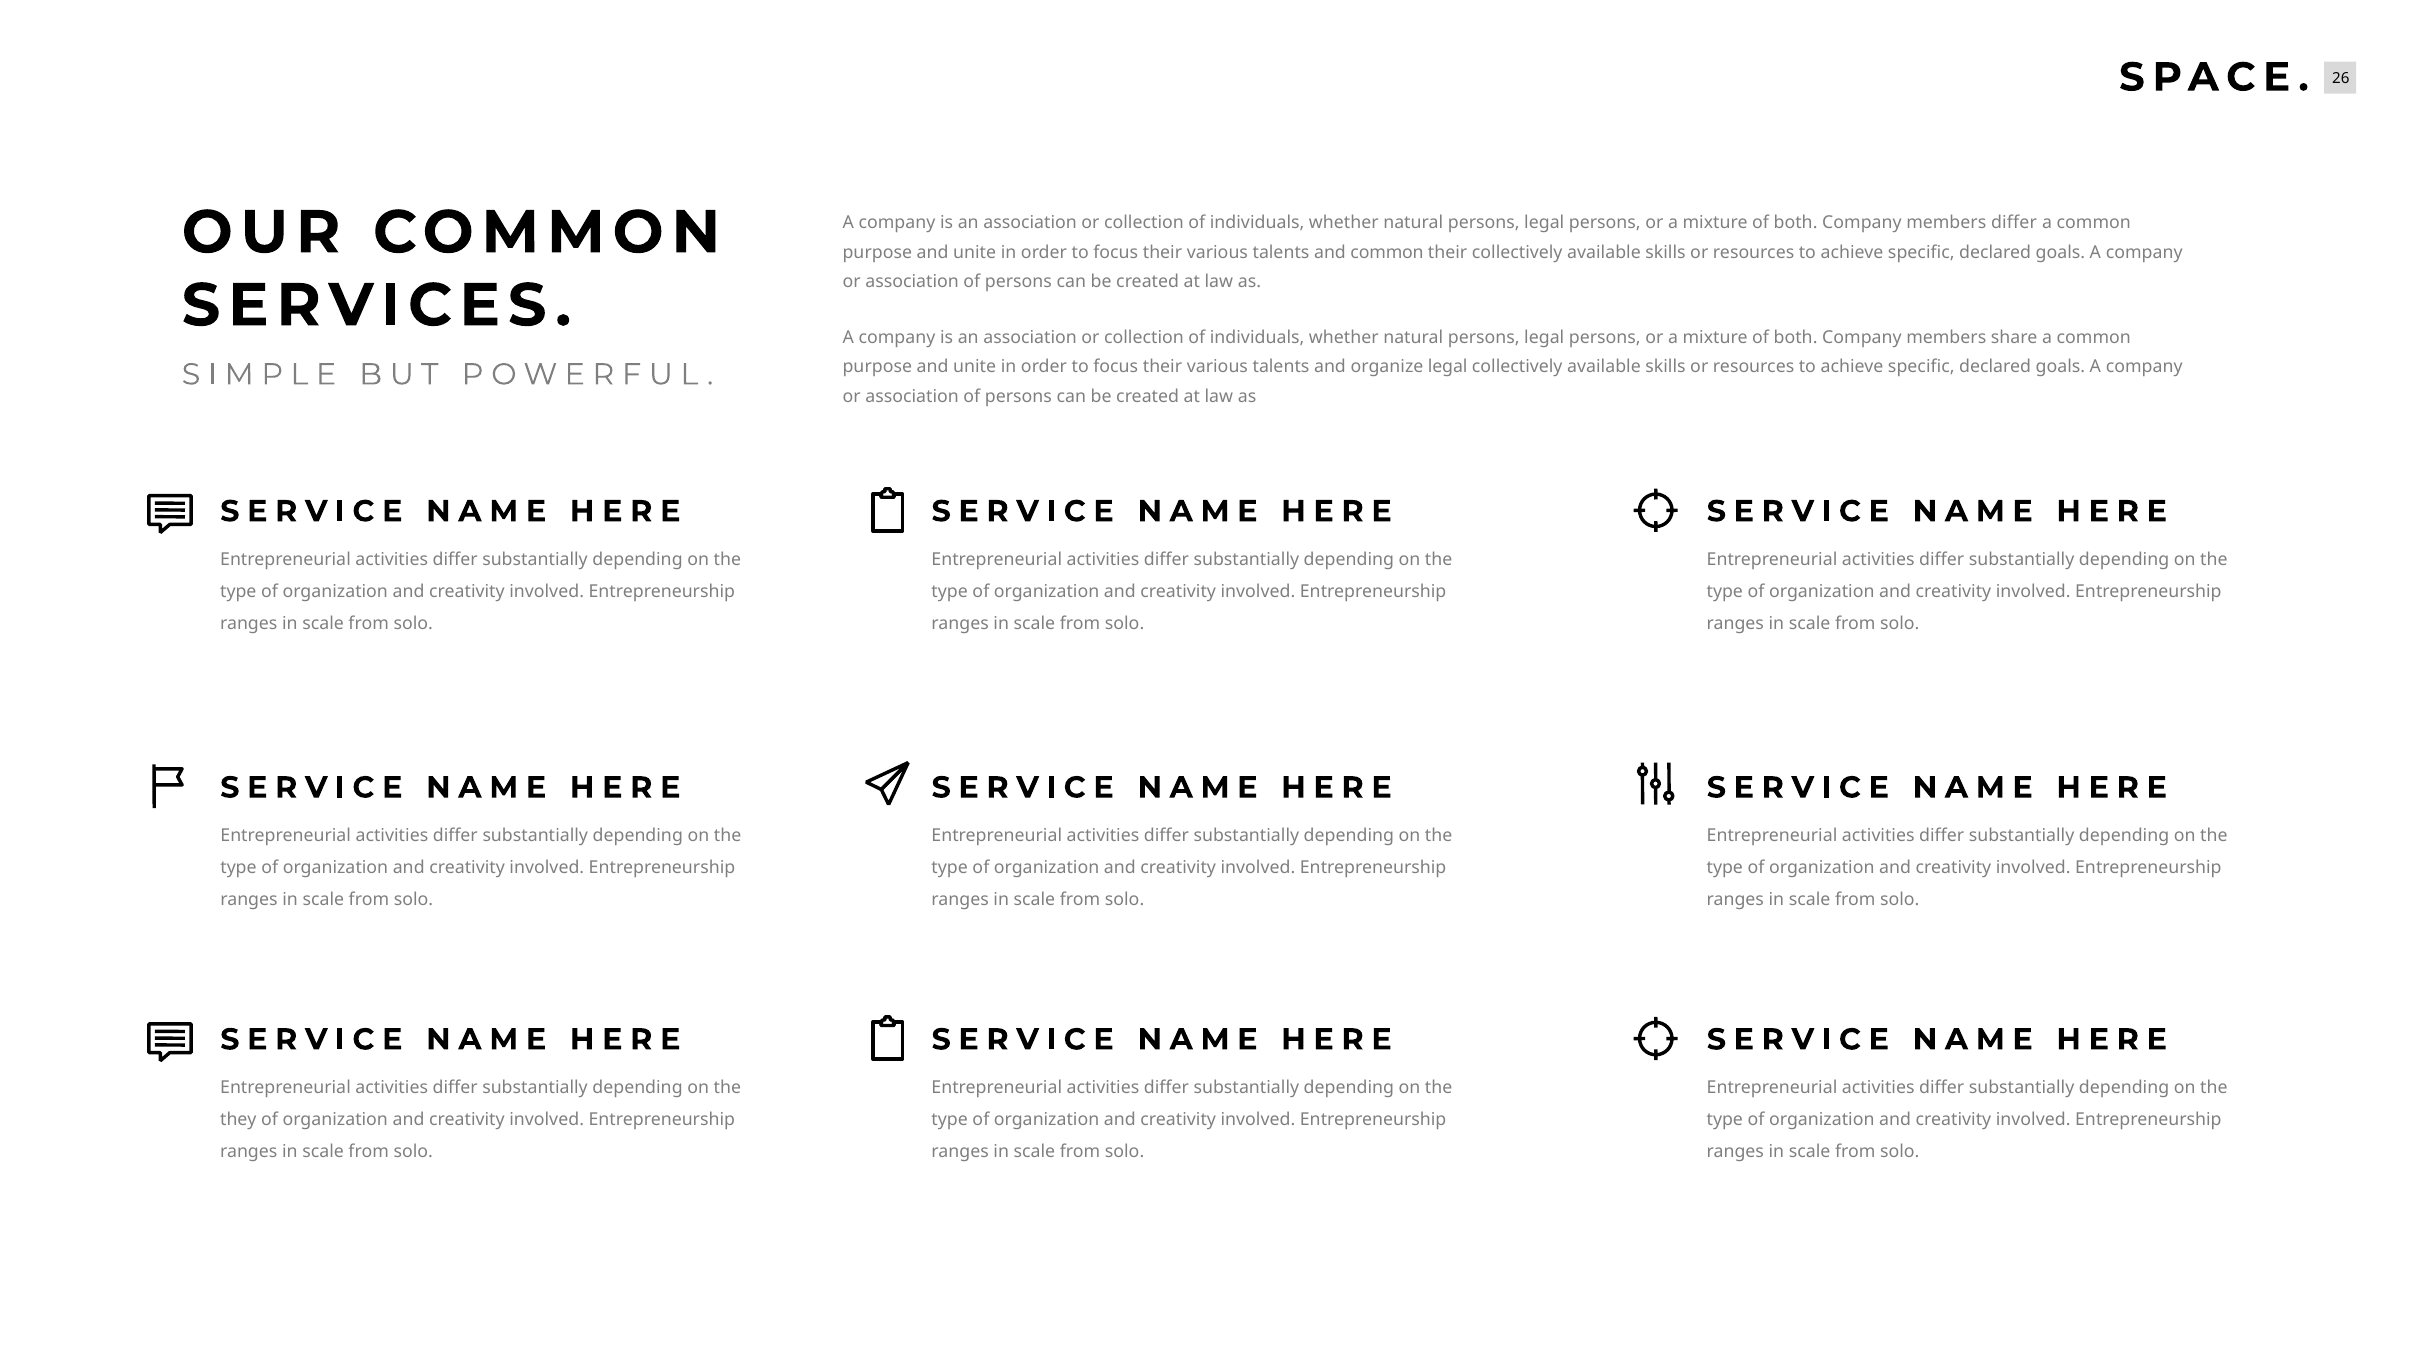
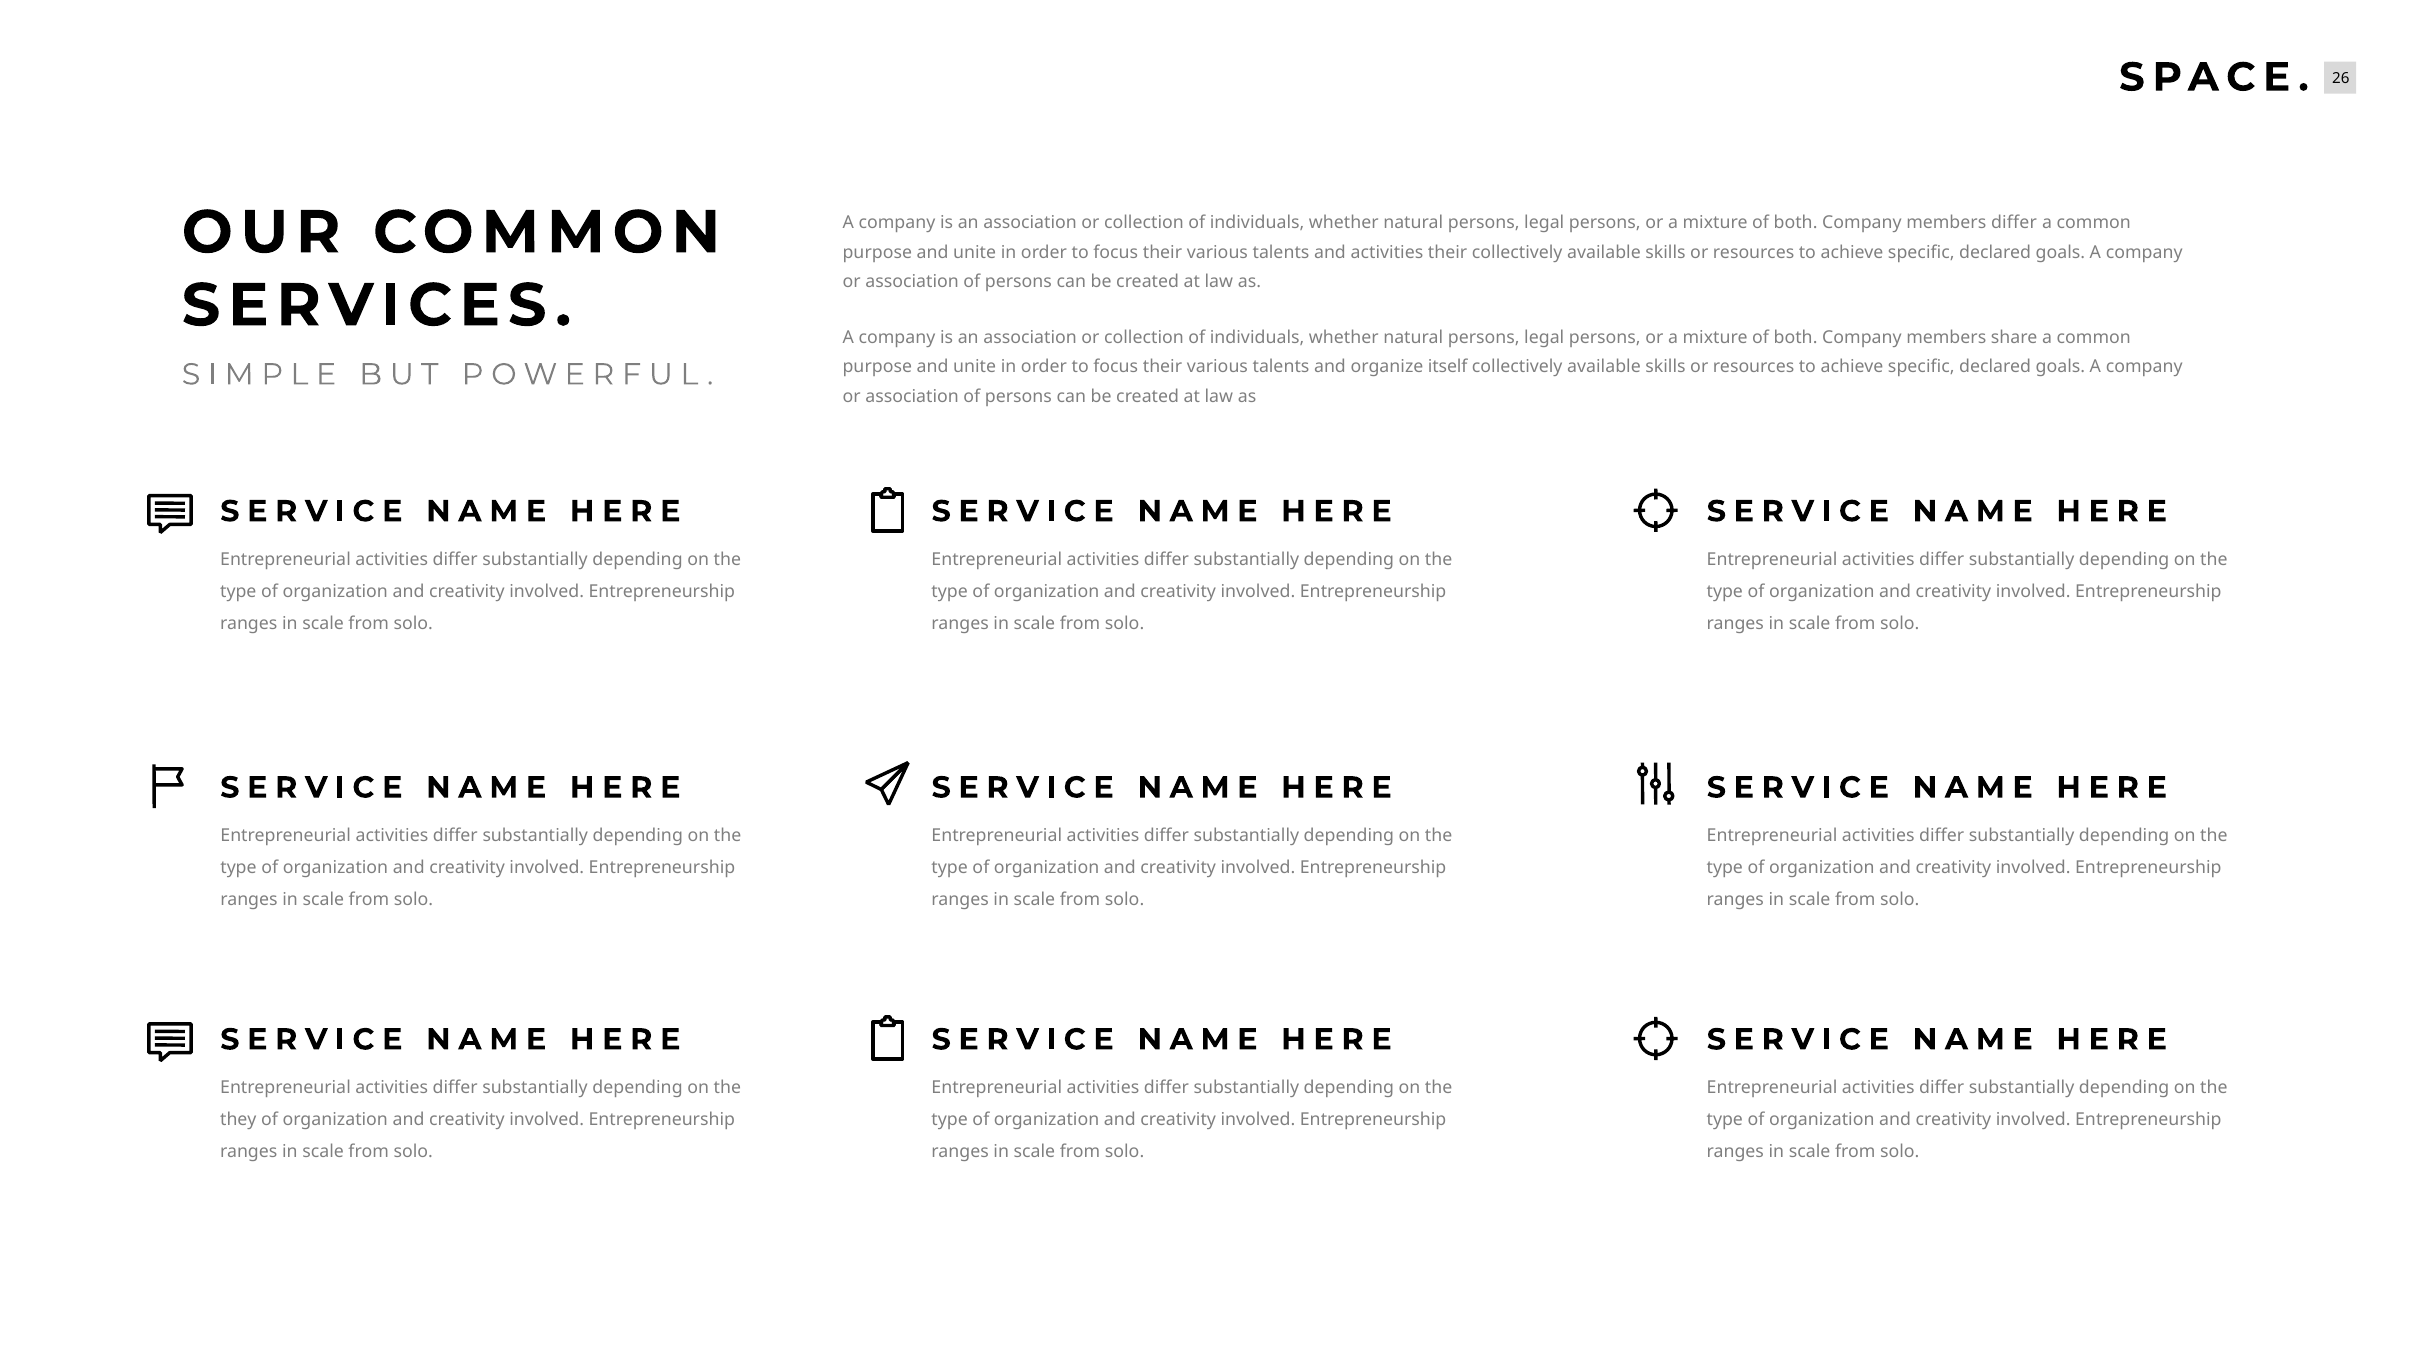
and common: common -> activities (1387, 252)
organize legal: legal -> itself (1448, 367)
